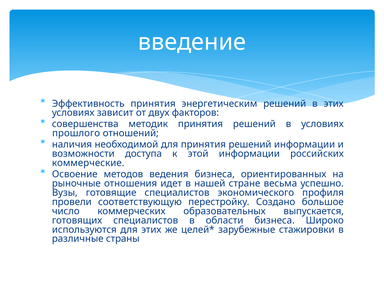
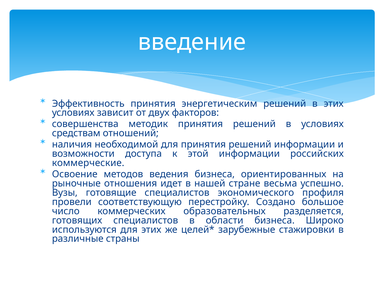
прошлого: прошлого -> средствам (76, 133)
выпускается: выпускается -> разделяется (314, 211)
